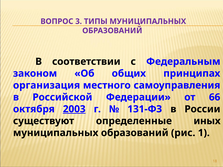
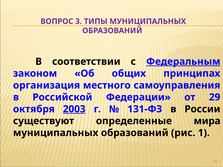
Федеральным underline: none -> present (183, 62)
66: 66 -> 29 (215, 97)
иных: иных -> мира (207, 121)
